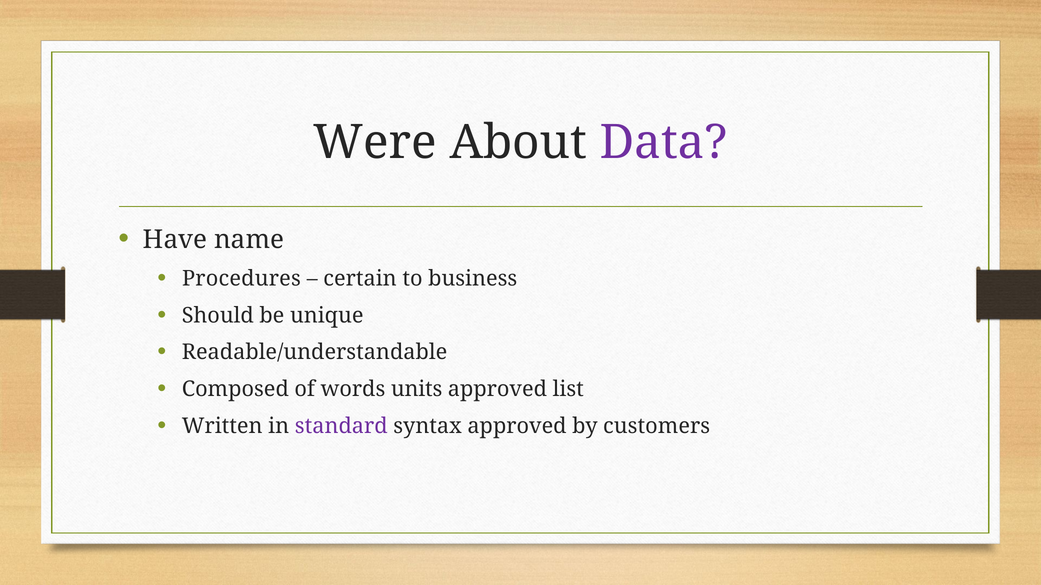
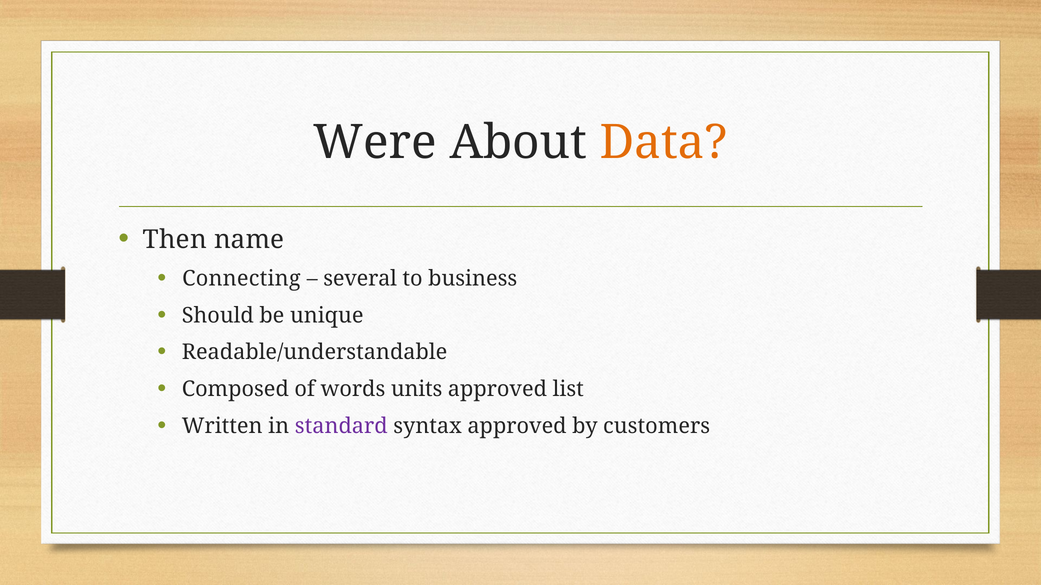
Data colour: purple -> orange (663, 143)
Have: Have -> Then (175, 240)
Procedures: Procedures -> Connecting (241, 279)
certain: certain -> several (360, 279)
